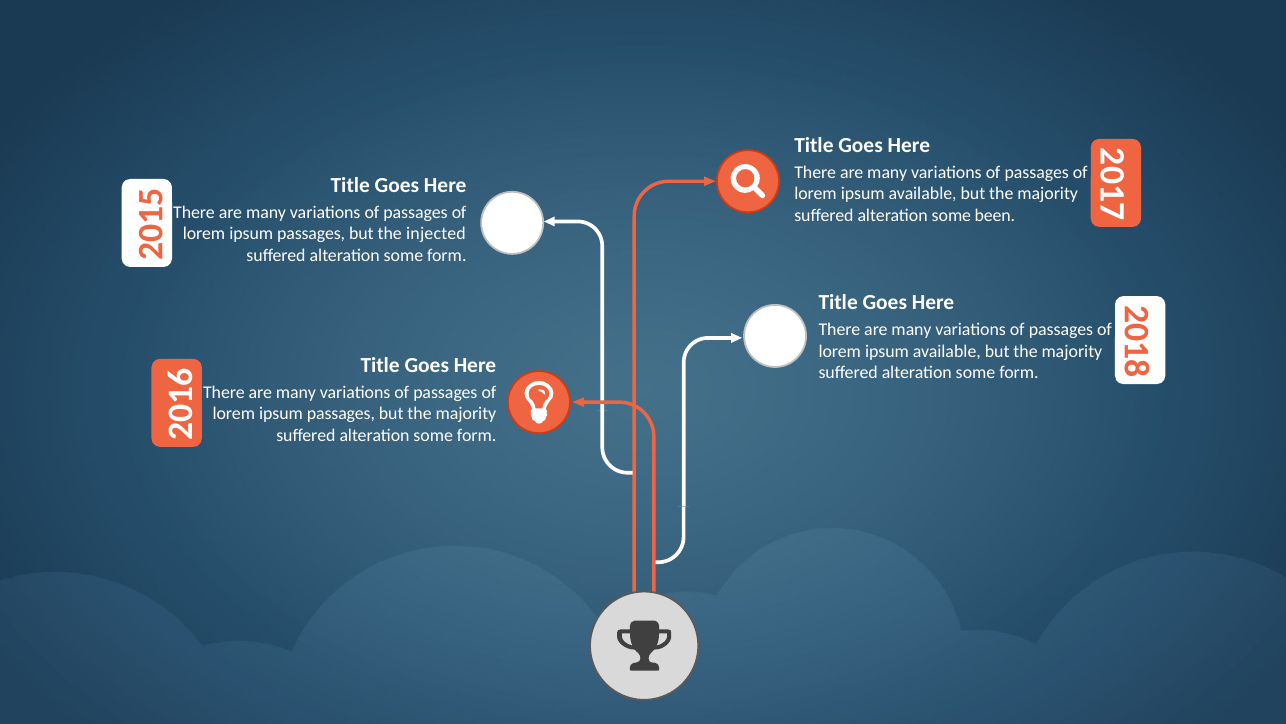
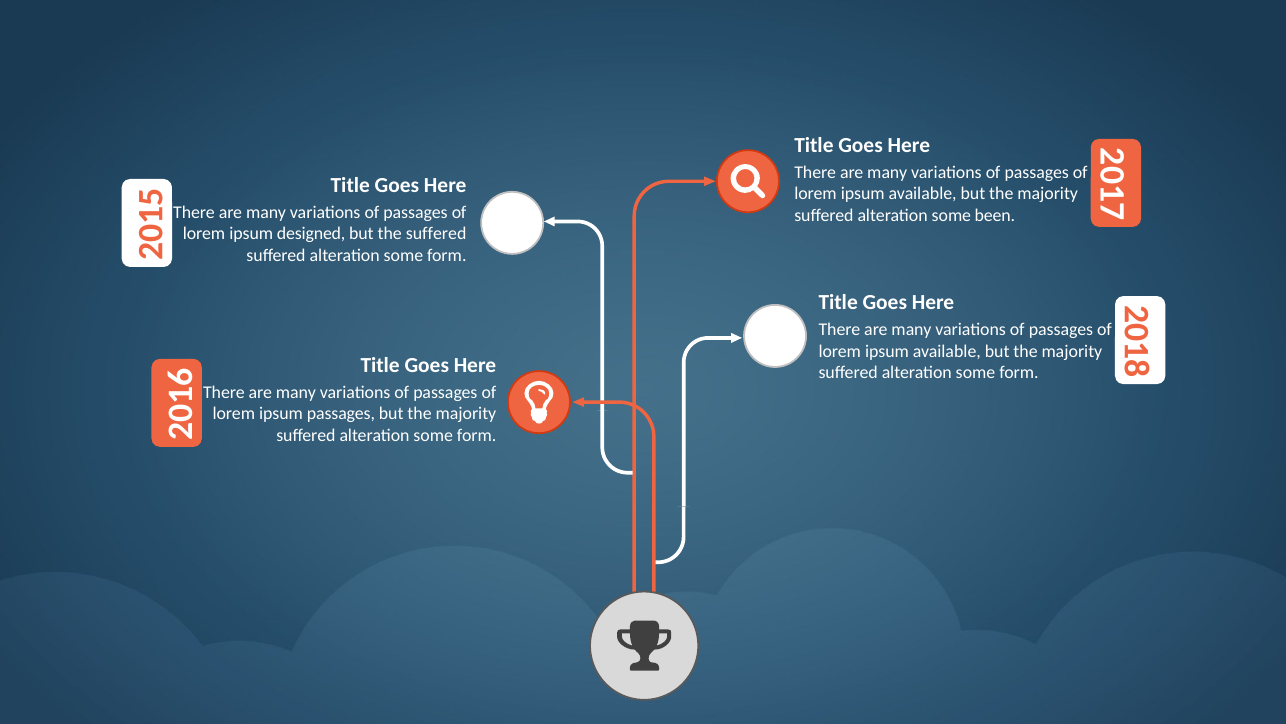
passages: passages -> designed (311, 234)
the injected: injected -> suffered (436, 234)
